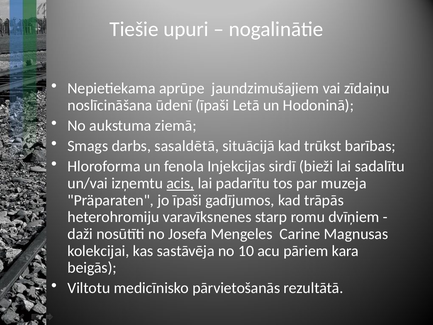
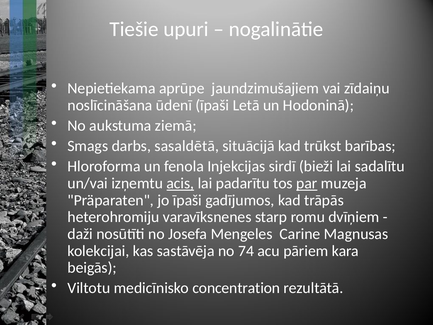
par underline: none -> present (307, 183)
10: 10 -> 74 (246, 251)
pārvietošanās: pārvietošanās -> concentration (236, 288)
